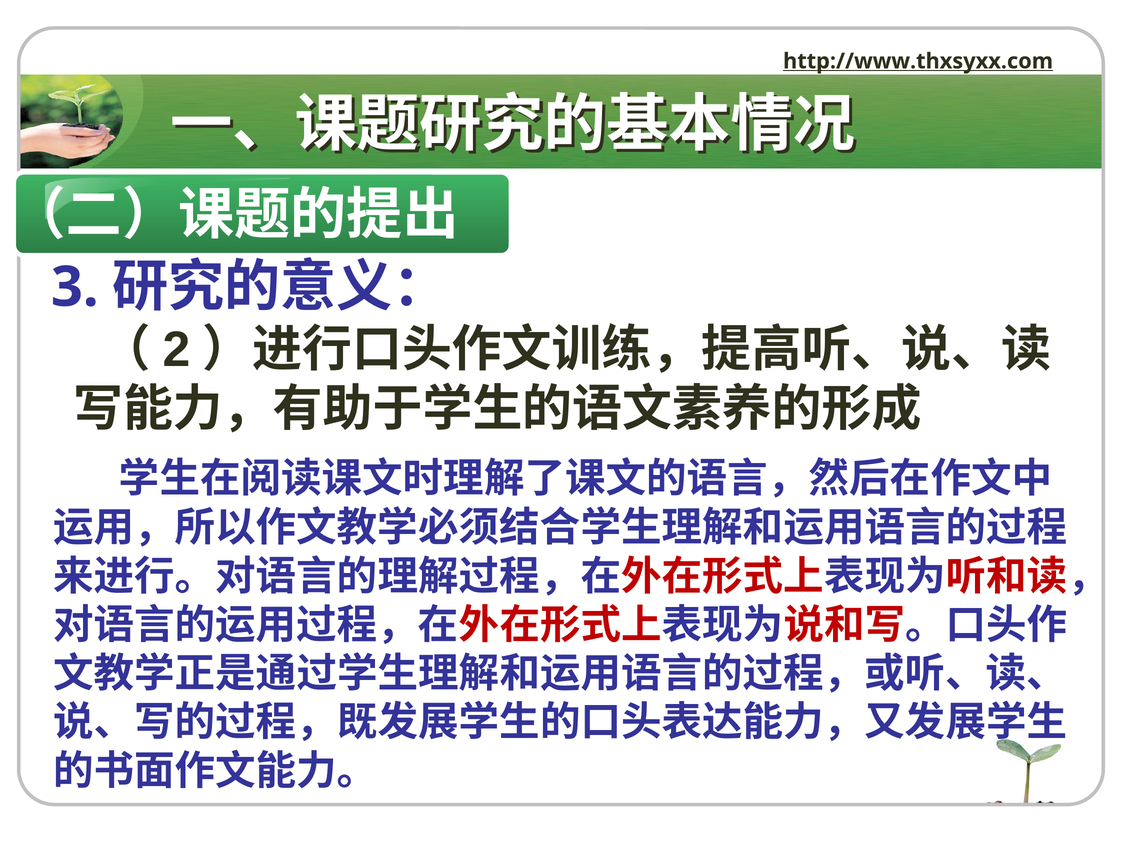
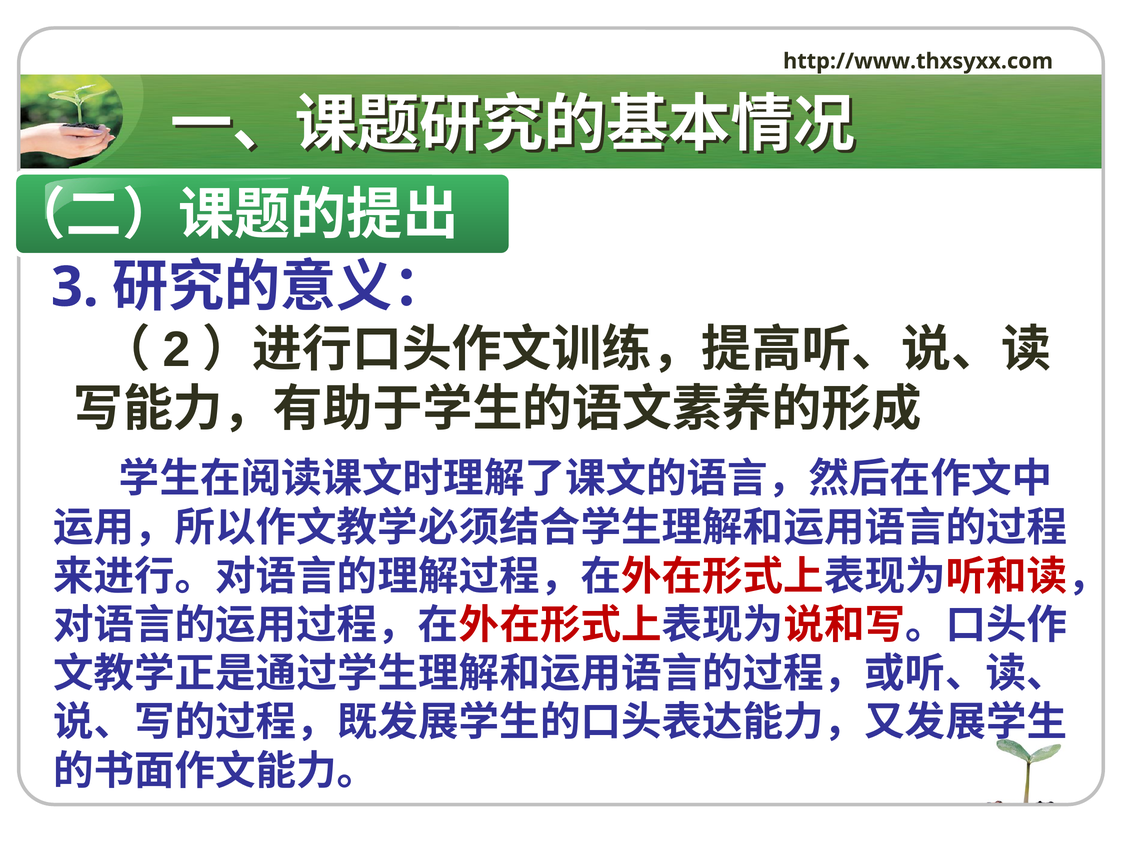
http://www.thxsyxx.com underline: present -> none (918, 61)
